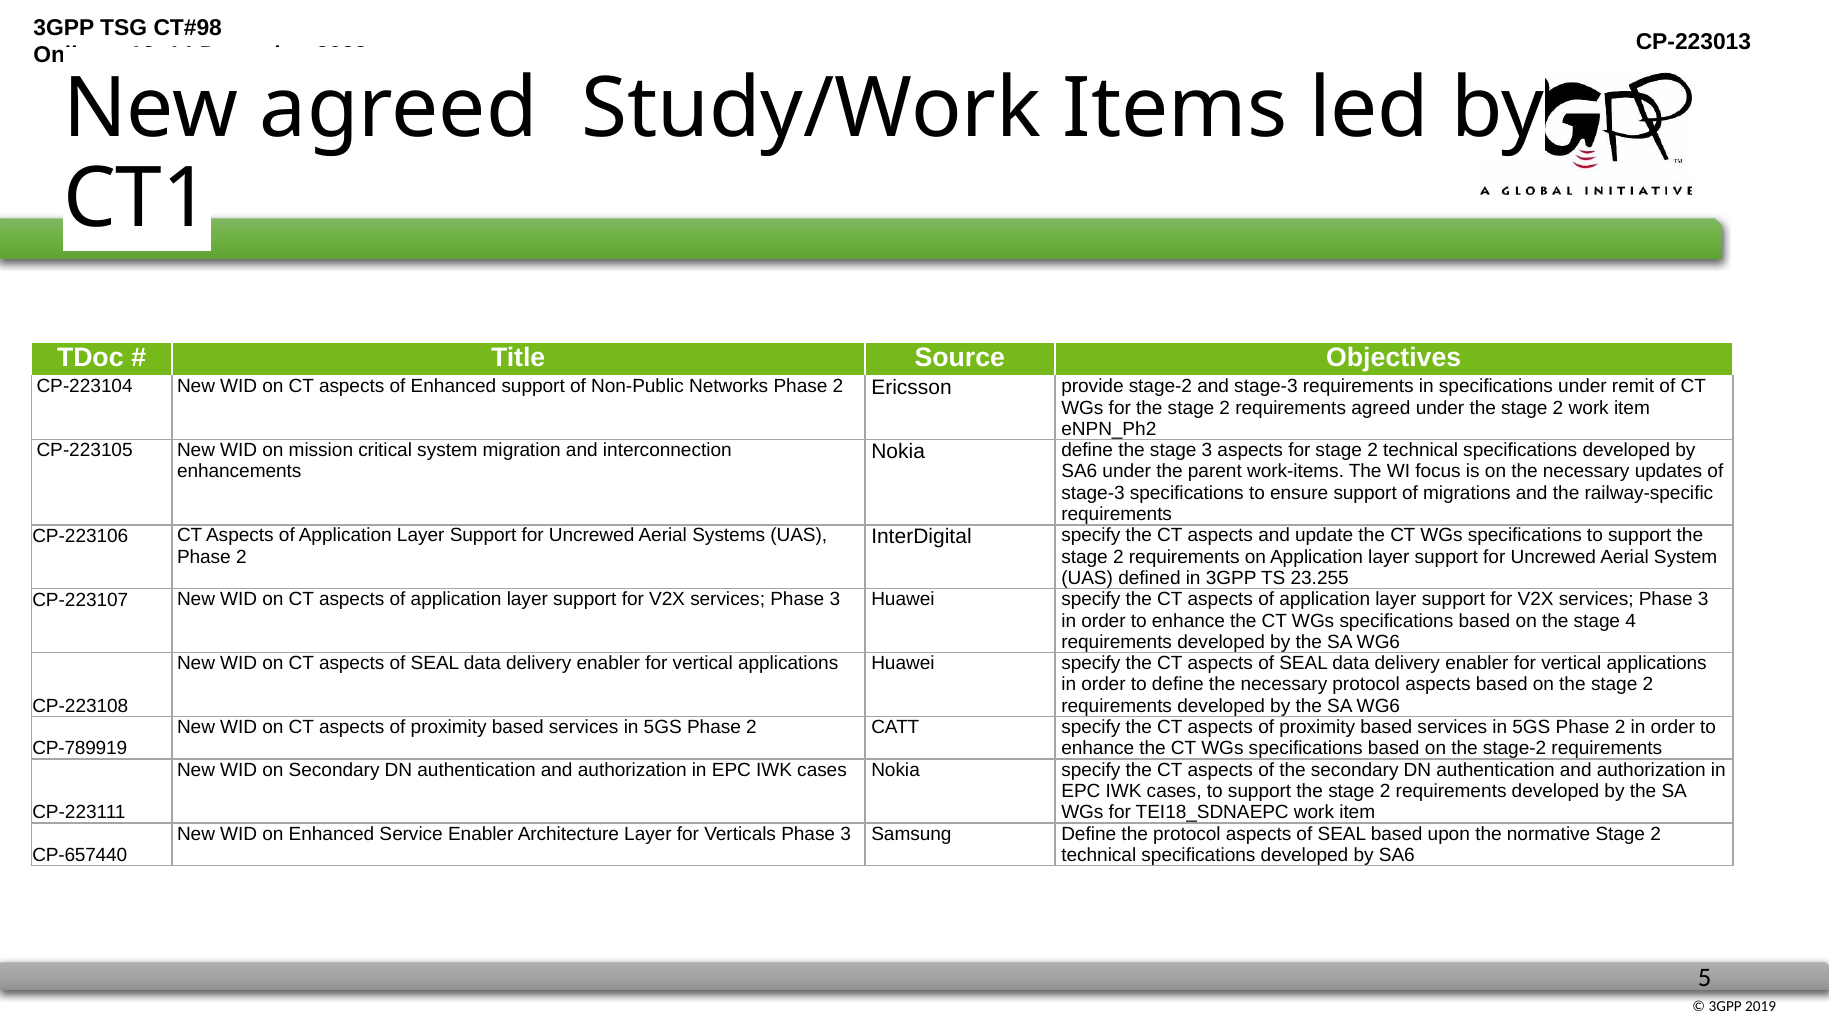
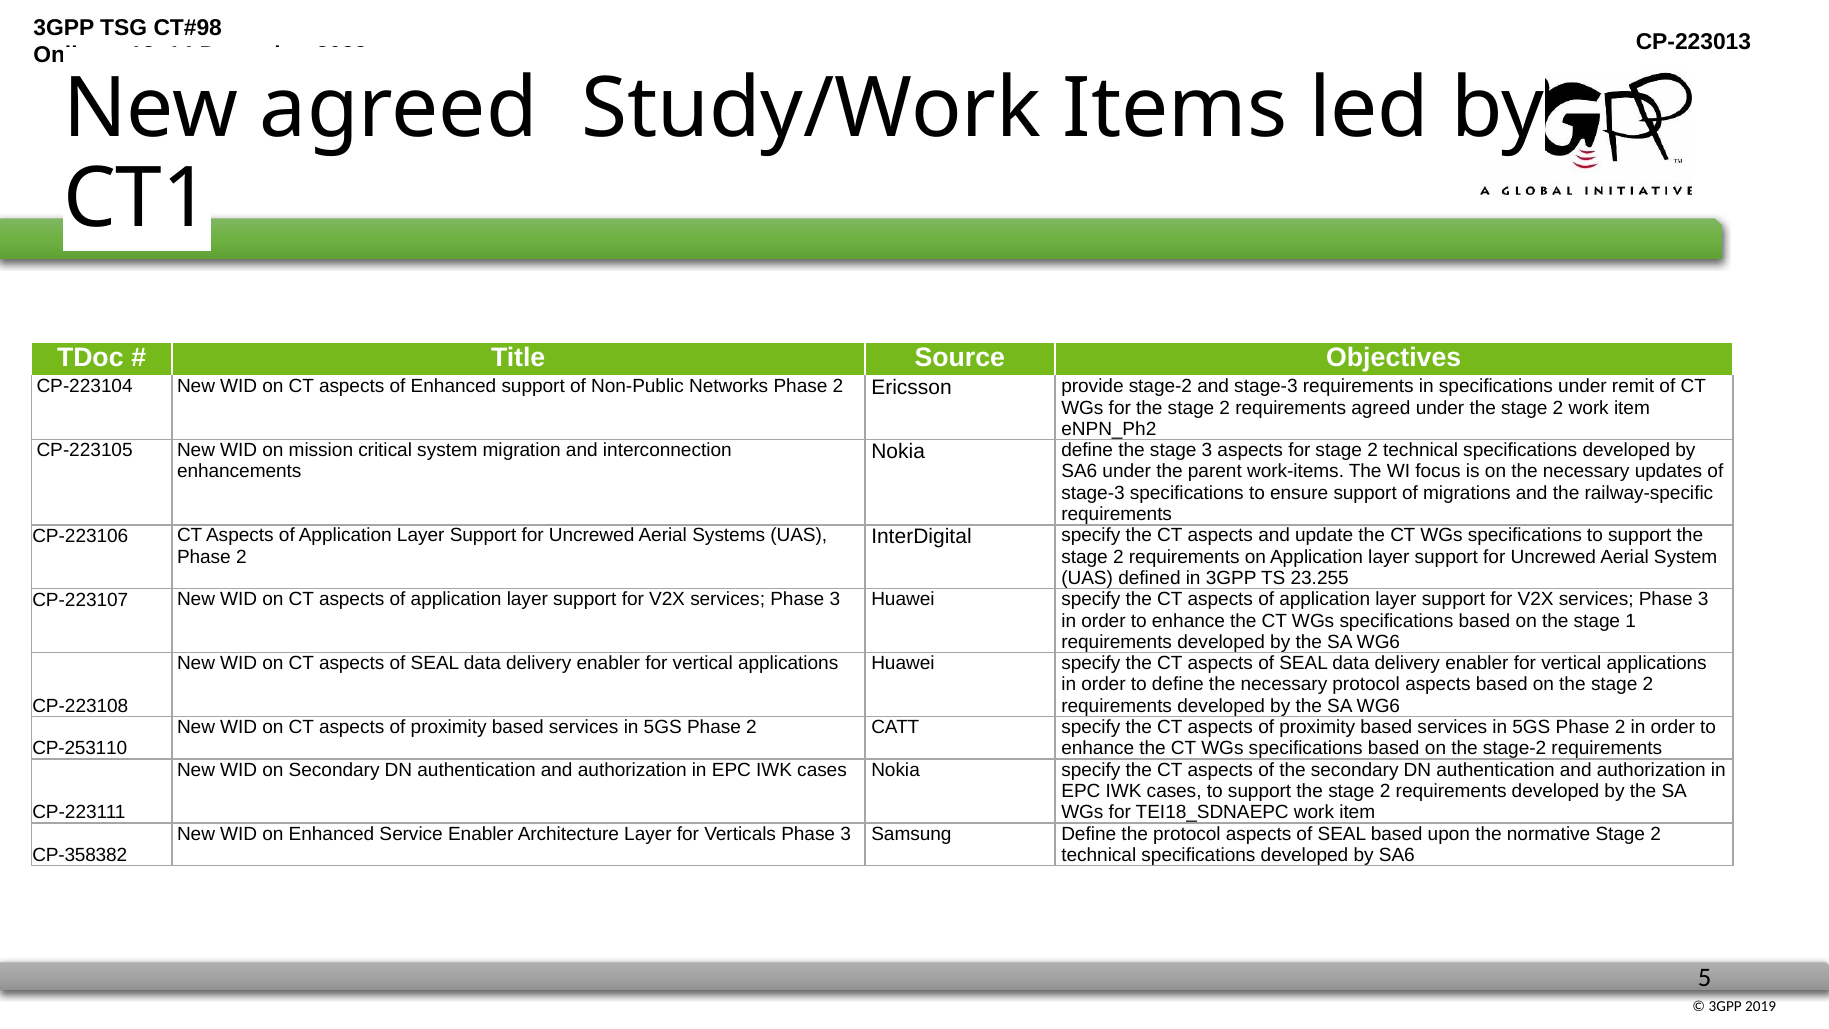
4: 4 -> 1 (1631, 621)
CP-789919: CP-789919 -> CP-253110 (80, 748)
CP-657440: CP-657440 -> CP-358382 (80, 855)
